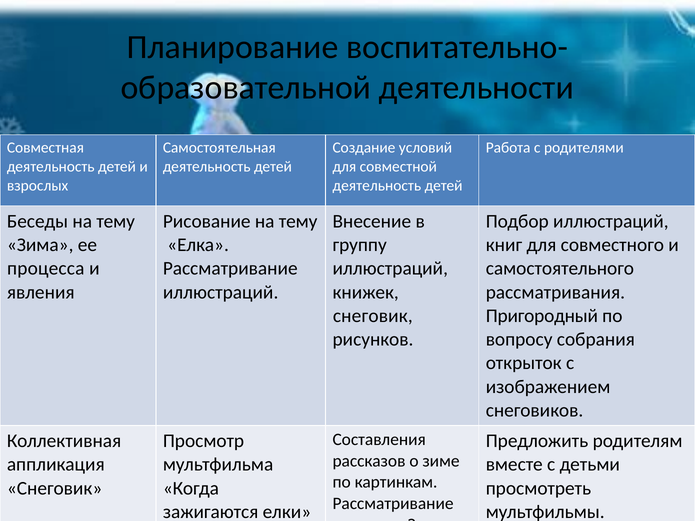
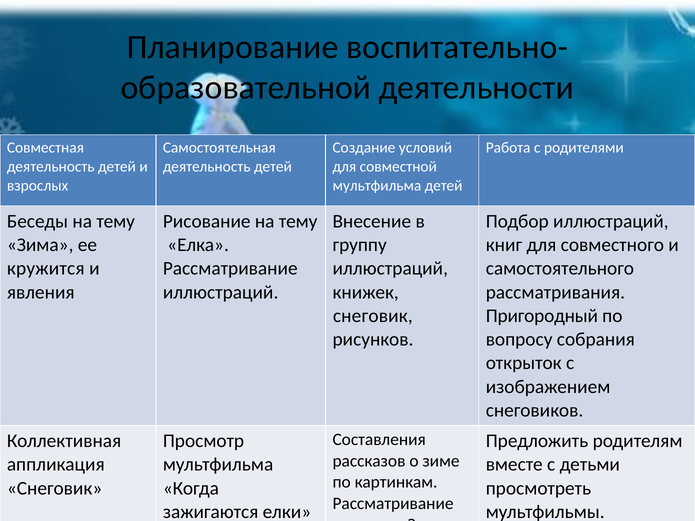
деятельность: деятельность -> мультфильма (377, 186)
процесса: процесса -> кружится (46, 269)
